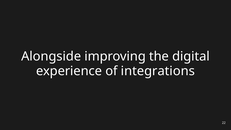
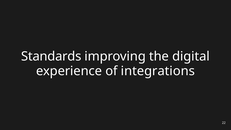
Alongside: Alongside -> Standards (51, 56)
